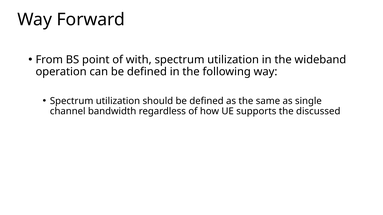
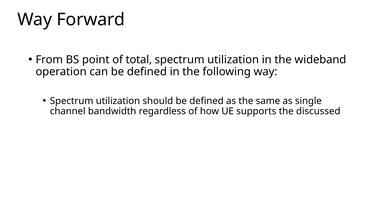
with: with -> total (139, 60)
